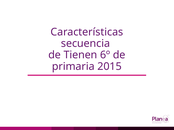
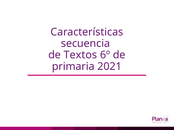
Tienen: Tienen -> Textos (80, 55)
2015: 2015 -> 2021 (110, 67)
